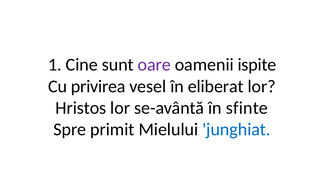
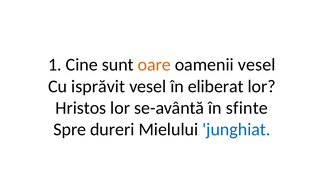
oare colour: purple -> orange (154, 65)
oamenii ispite: ispite -> vesel (257, 65)
privirea: privirea -> isprăvit (98, 86)
primit: primit -> dureri (112, 130)
